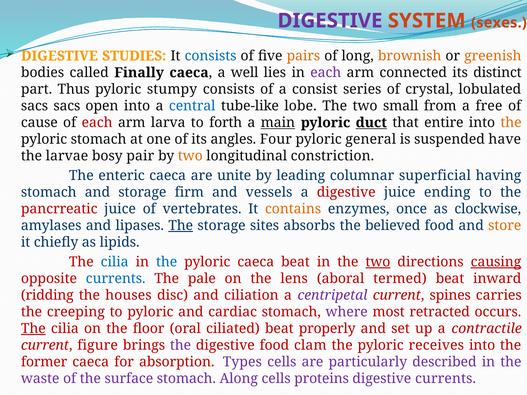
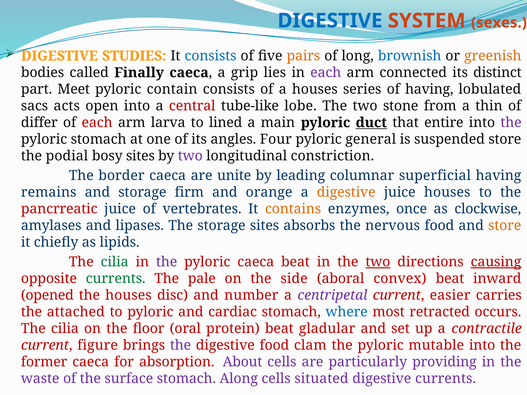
DIGESTIVE colour: purple -> blue (330, 21)
brownish colour: orange -> blue (410, 56)
well: well -> grip (245, 73)
Thus: Thus -> Meet (74, 89)
stumpy: stumpy -> contain (172, 89)
a consist: consist -> houses (315, 89)
of crystal: crystal -> having (429, 89)
sacs sacs: sacs -> acts (67, 106)
central colour: blue -> red (192, 106)
small: small -> stone (401, 106)
free: free -> thin (489, 106)
cause: cause -> differ (39, 123)
forth: forth -> lined (226, 123)
main underline: present -> none (278, 123)
the colour: orange -> purple (511, 123)
suspended have: have -> store (505, 139)
larvae: larvae -> podial (67, 156)
bosy pair: pair -> sites (140, 156)
two colour: orange -> purple (190, 156)
enteric: enteric -> border (121, 176)
stomach: stomach -> remains (49, 192)
vessels: vessels -> orange (269, 192)
digestive colour: red -> orange (346, 192)
juice ending: ending -> houses (447, 192)
The underline: present -> none (181, 226)
believed: believed -> nervous (393, 226)
cilia colour: blue -> green (115, 262)
the colour: blue -> purple (167, 262)
currents colour: blue -> green (116, 279)
lens: lens -> side (294, 279)
termed: termed -> convex (400, 279)
ridding: ridding -> opened (47, 295)
ciliation: ciliation -> number (251, 295)
spines: spines -> easier (450, 295)
creeping: creeping -> attached (76, 312)
where colour: purple -> blue (347, 312)
The underline: present -> none (33, 329)
ciliated: ciliated -> protein (233, 329)
properly: properly -> gladular (327, 329)
receives: receives -> mutable (436, 345)
Types: Types -> About (242, 362)
described: described -> providing (444, 362)
proteins: proteins -> situated (321, 379)
